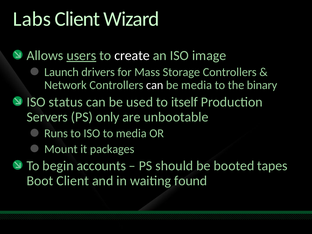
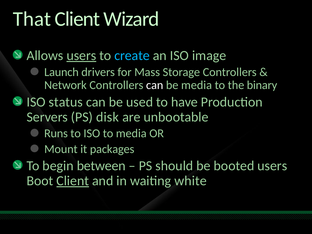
Labs: Labs -> That (32, 19)
create colour: white -> light blue (132, 56)
itself: itself -> have (185, 102)
only: only -> disk (108, 117)
accounts: accounts -> between (101, 166)
booted tapes: tapes -> users (272, 166)
Client underline: none -> present (73, 181)
found: found -> white (191, 181)
